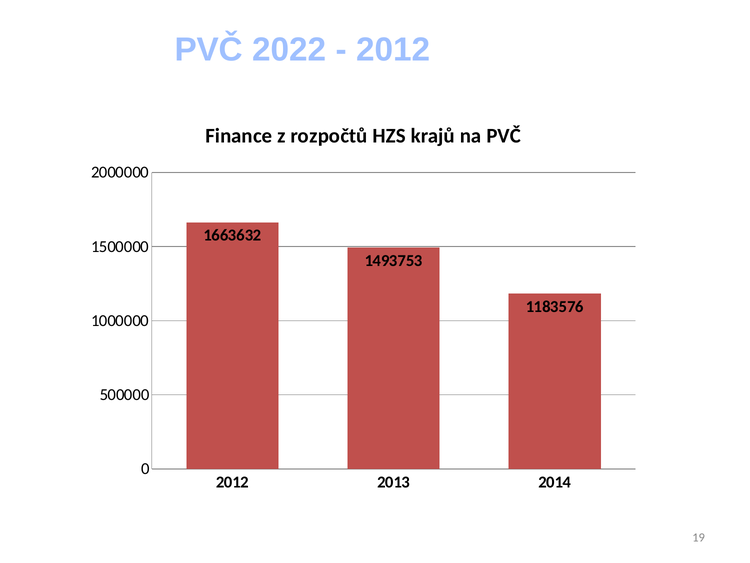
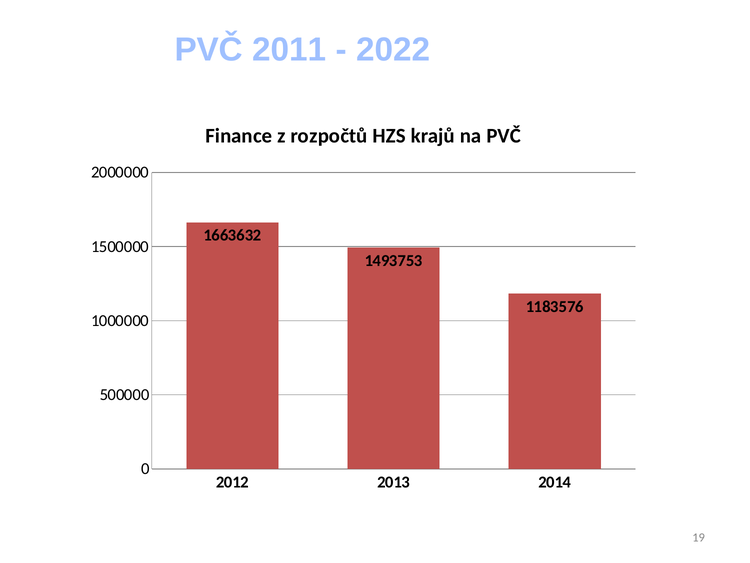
2022: 2022 -> 2011 (289, 50)
2012: 2012 -> 2022 (393, 50)
